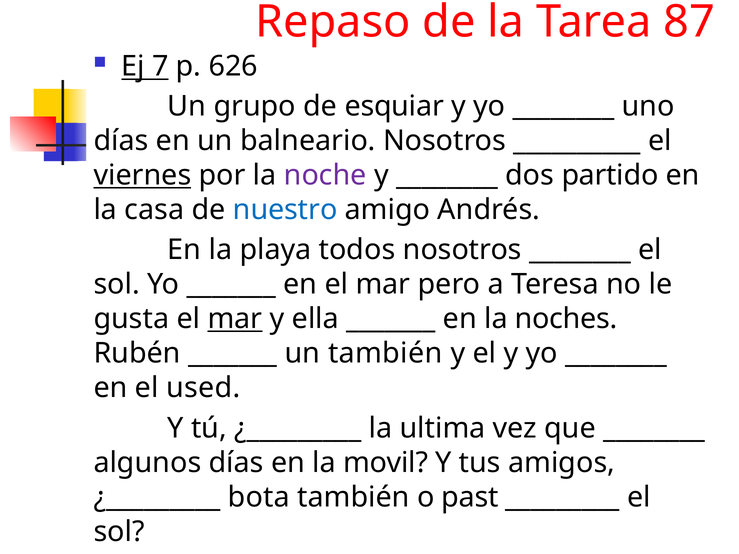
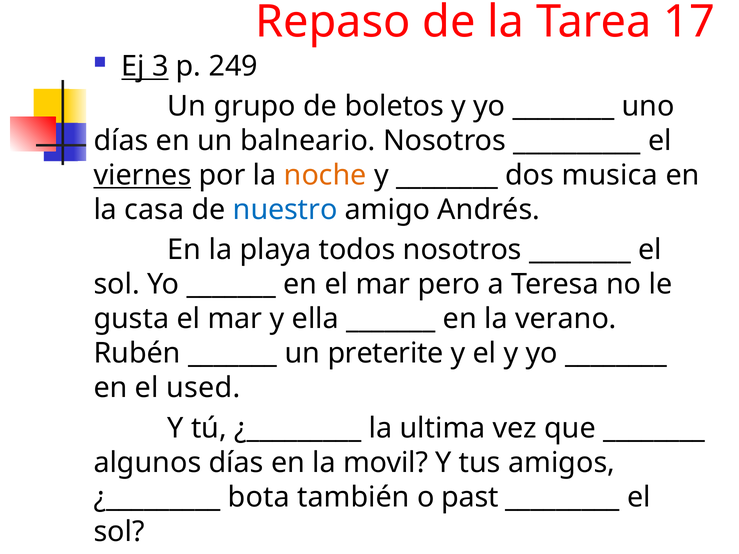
87: 87 -> 17 (689, 22)
7: 7 -> 3 (160, 66)
626: 626 -> 249 (233, 66)
esquiar: esquiar -> boletos (394, 106)
noche colour: purple -> orange (325, 175)
partido: partido -> musica (610, 175)
mar underline: present -> none (235, 319)
noches: noches -> verano (566, 319)
un también: también -> preterite (386, 354)
